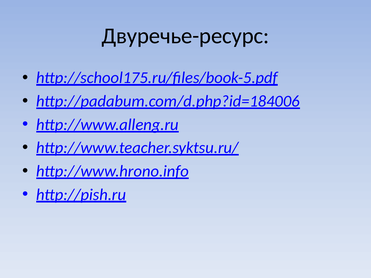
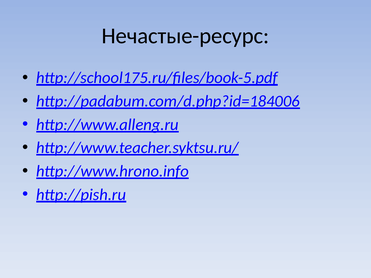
Двуречье-ресурс: Двуречье-ресурс -> Нечастые-ресурс (185, 36)
